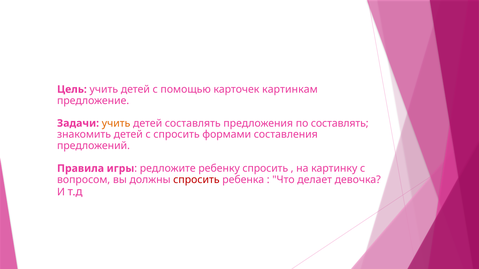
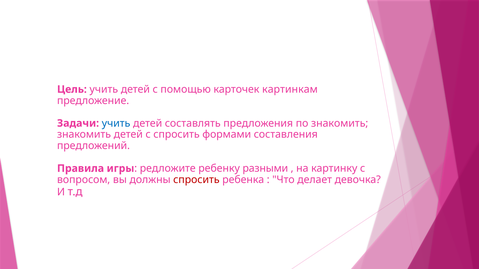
учить colour: orange -> blue (116, 123)
по составлять: составлять -> знакомить (340, 123)
ребенку спросить: спросить -> разными (265, 169)
